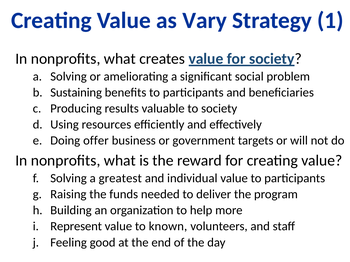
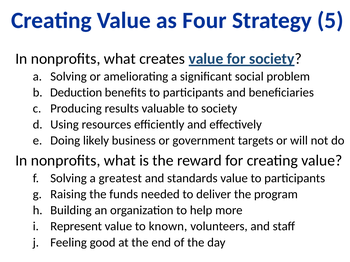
Vary: Vary -> Four (205, 20)
1: 1 -> 5 (330, 20)
Sustaining: Sustaining -> Deduction (76, 93)
offer: offer -> likely (96, 141)
individual: individual -> standards (192, 179)
